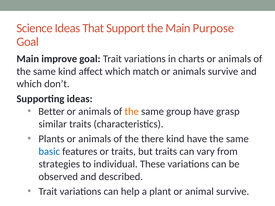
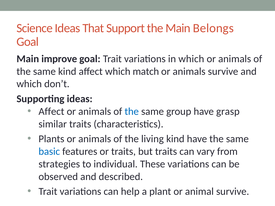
Purpose: Purpose -> Belongs (213, 28)
in charts: charts -> which (191, 59)
Better: Better -> Affect (51, 112)
the colour: orange -> blue (132, 112)
there: there -> living (152, 139)
